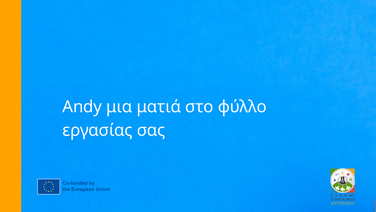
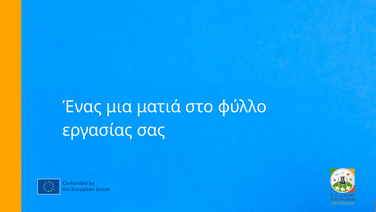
Andy: Andy -> Ένας (82, 107)
